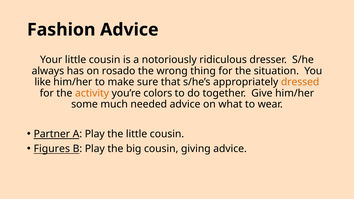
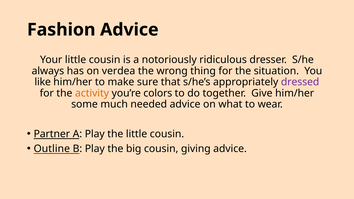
rosado: rosado -> verdea (119, 71)
dressed colour: orange -> purple (300, 82)
Figures: Figures -> Outline (52, 149)
